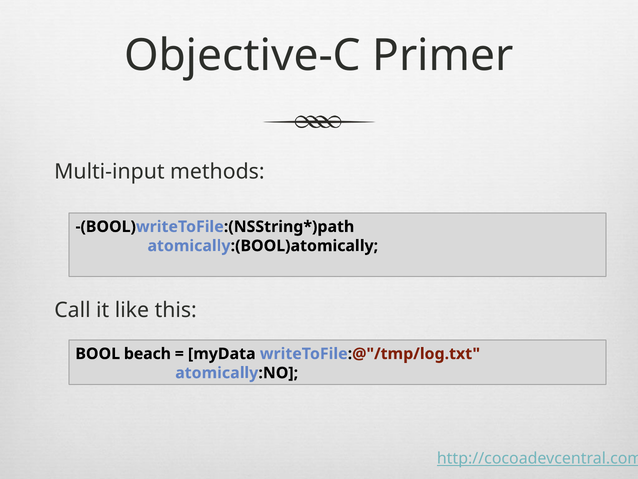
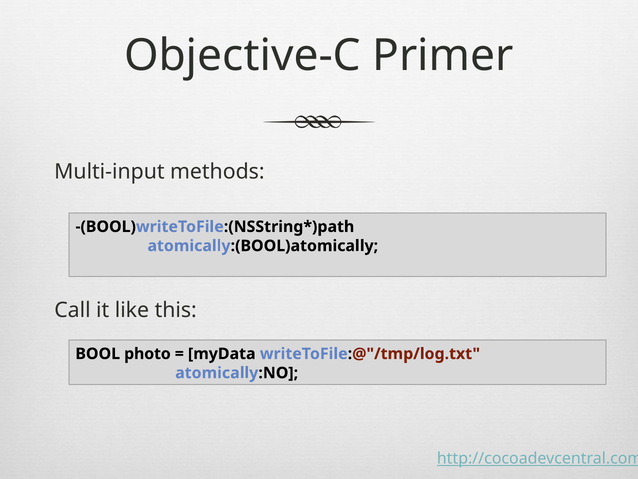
beach: beach -> photo (147, 353)
